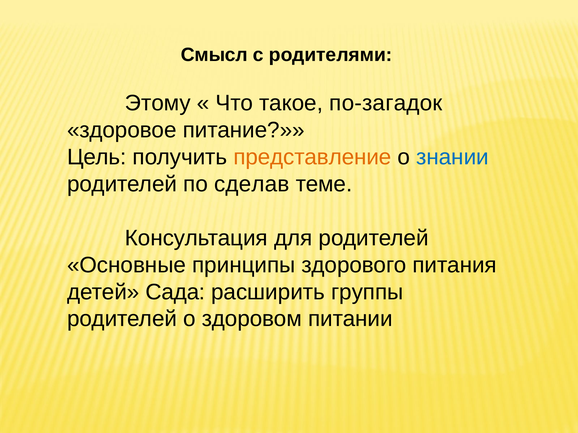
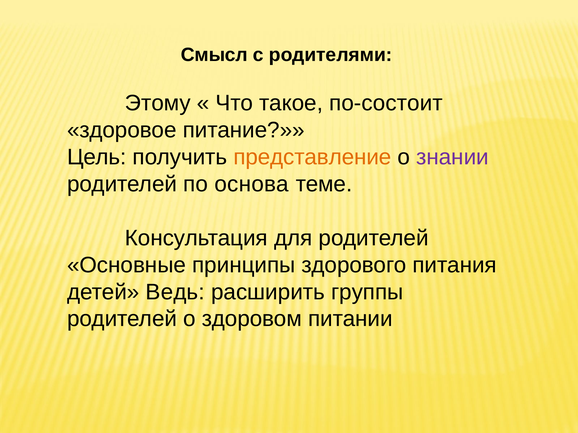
по-загадок: по-загадок -> по-состоит (386, 103)
знании colour: blue -> purple (452, 157)
сделав: сделав -> основа (252, 184)
Сада: Сада -> Ведь (175, 292)
